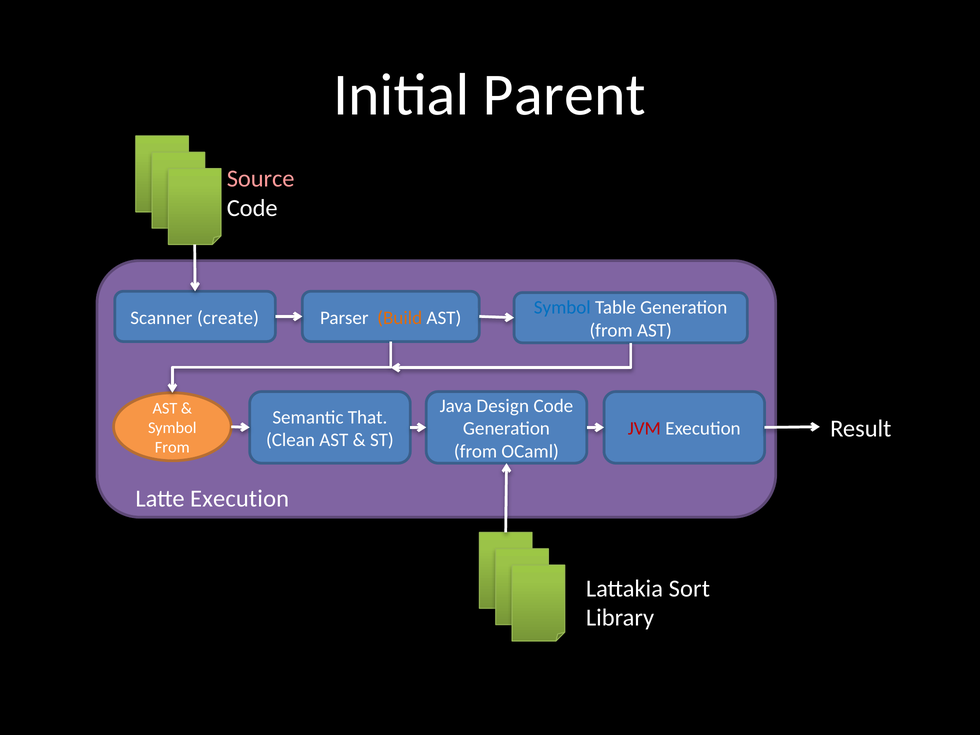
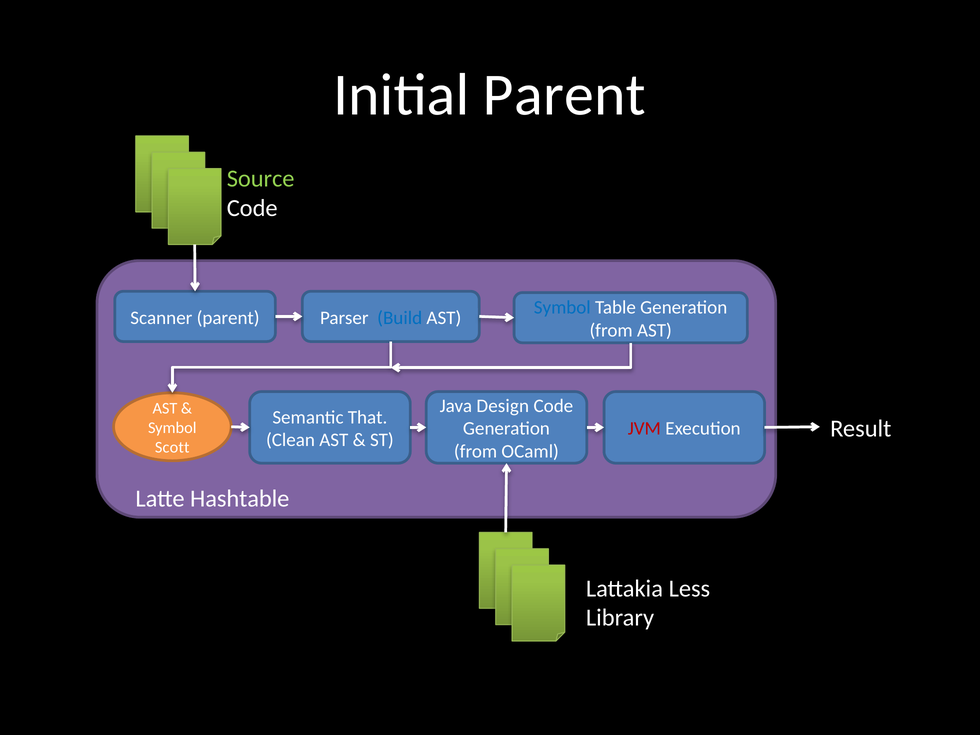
Source colour: pink -> light green (261, 179)
Scanner create: create -> parent (228, 318)
Build colour: orange -> blue (400, 318)
From: From -> Scott (172, 447)
Latte Execution: Execution -> Hashtable (240, 499)
Sort: Sort -> Less (689, 588)
